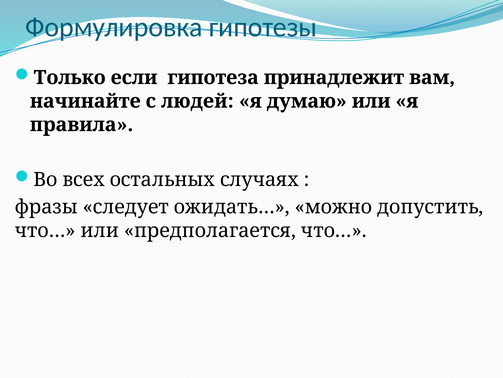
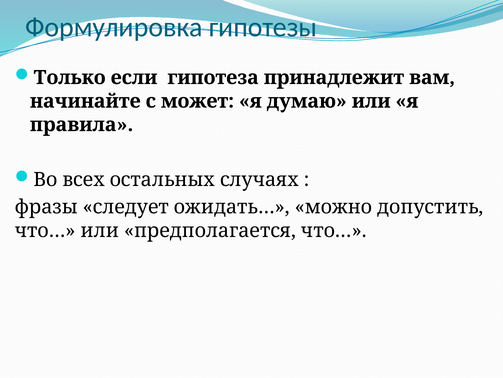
людей: людей -> может (198, 101)
